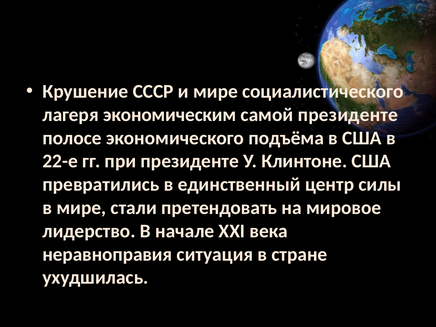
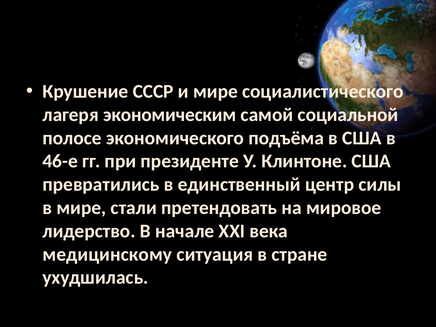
самой президенте: президенте -> социальной (348, 115)
22-е: 22-е -> 46-е (60, 161)
неравноправия: неравноправия -> медицинскому (107, 254)
